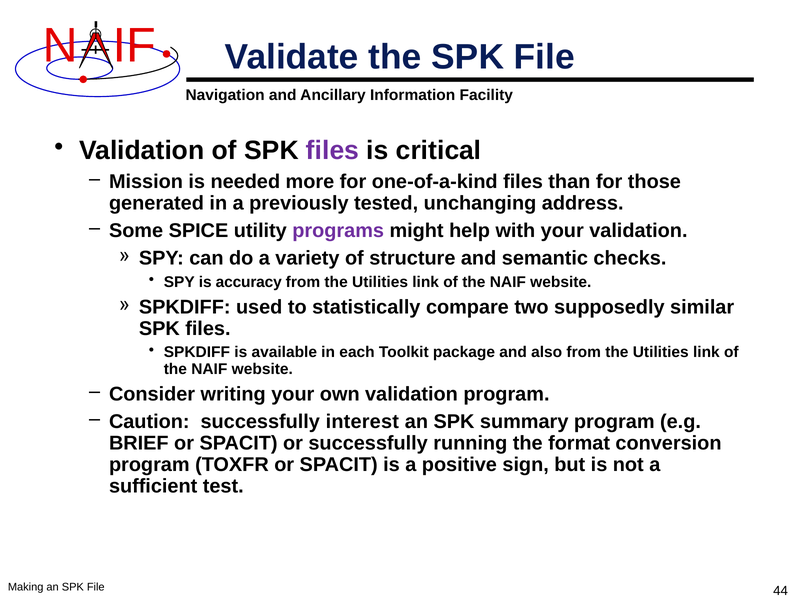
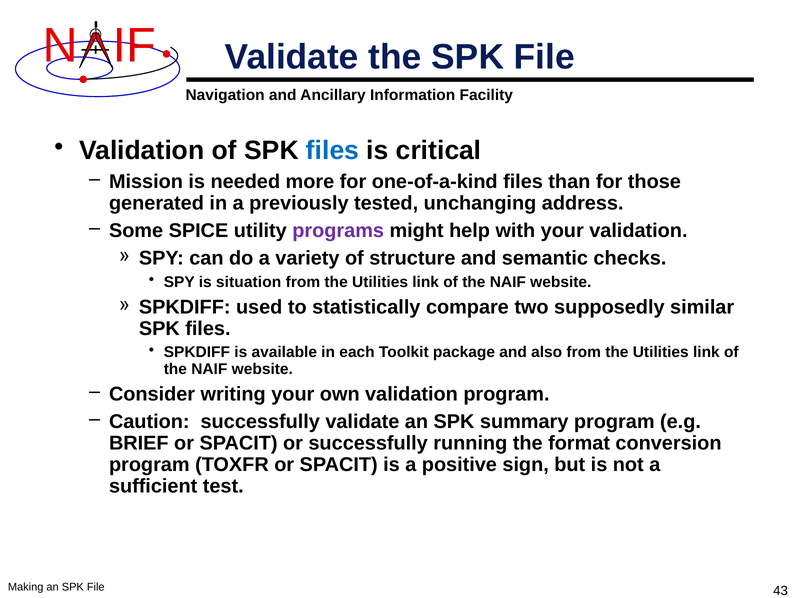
files colour: purple -> blue (333, 151)
accuracy: accuracy -> situation (249, 282)
successfully interest: interest -> validate (362, 422)
44: 44 -> 43 (781, 591)
